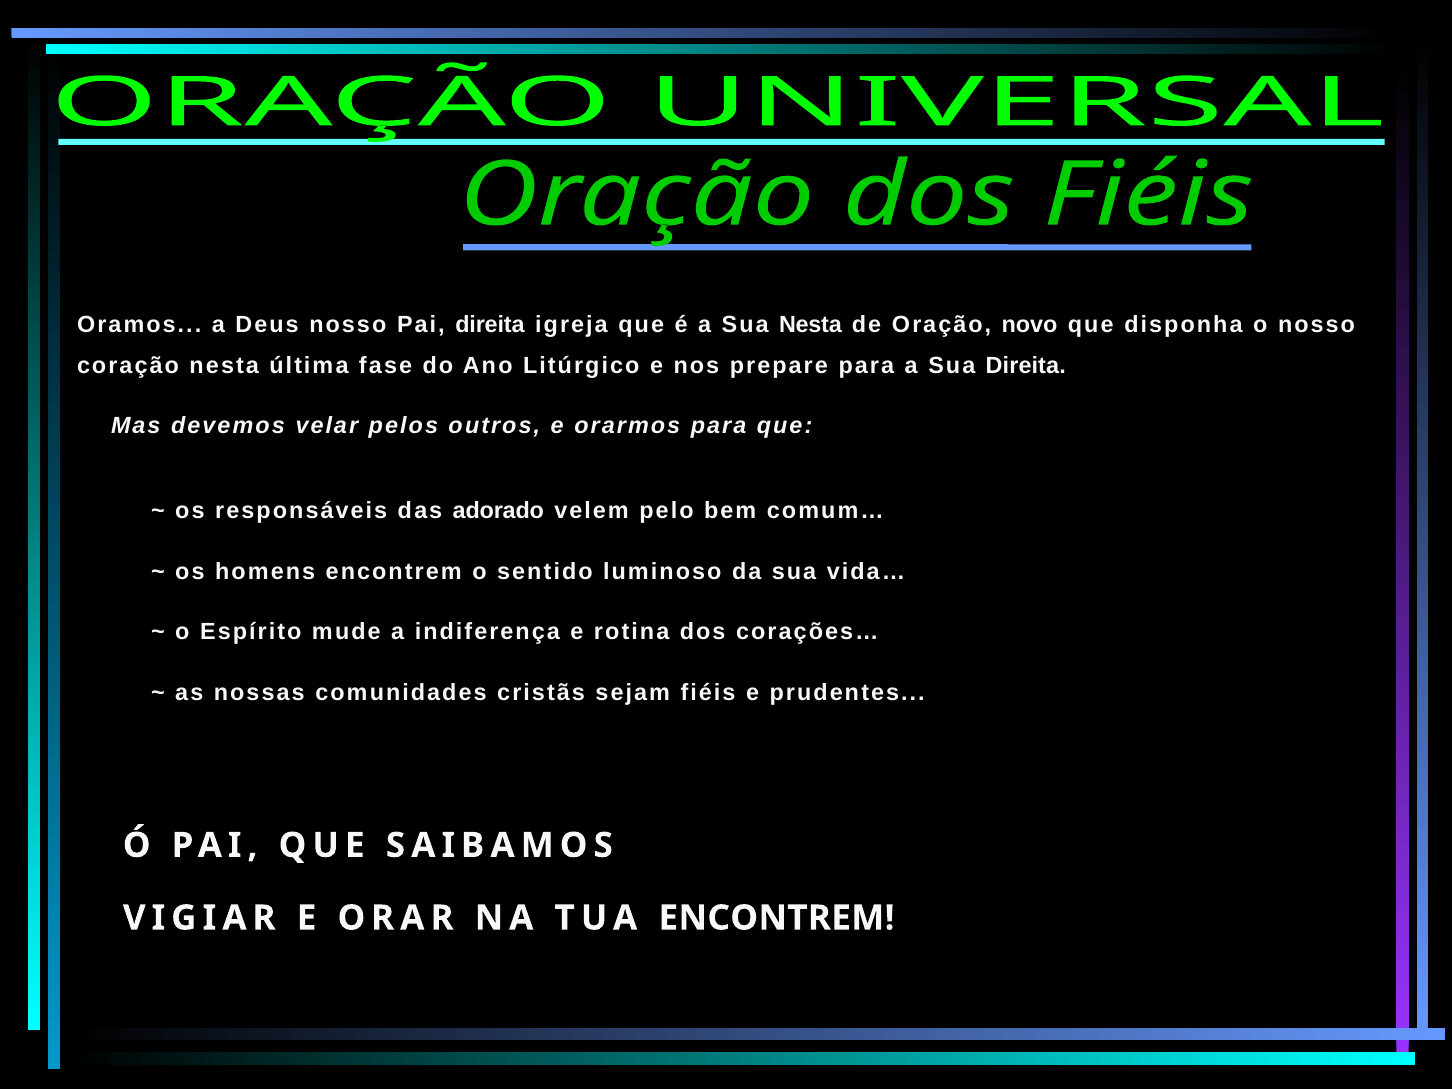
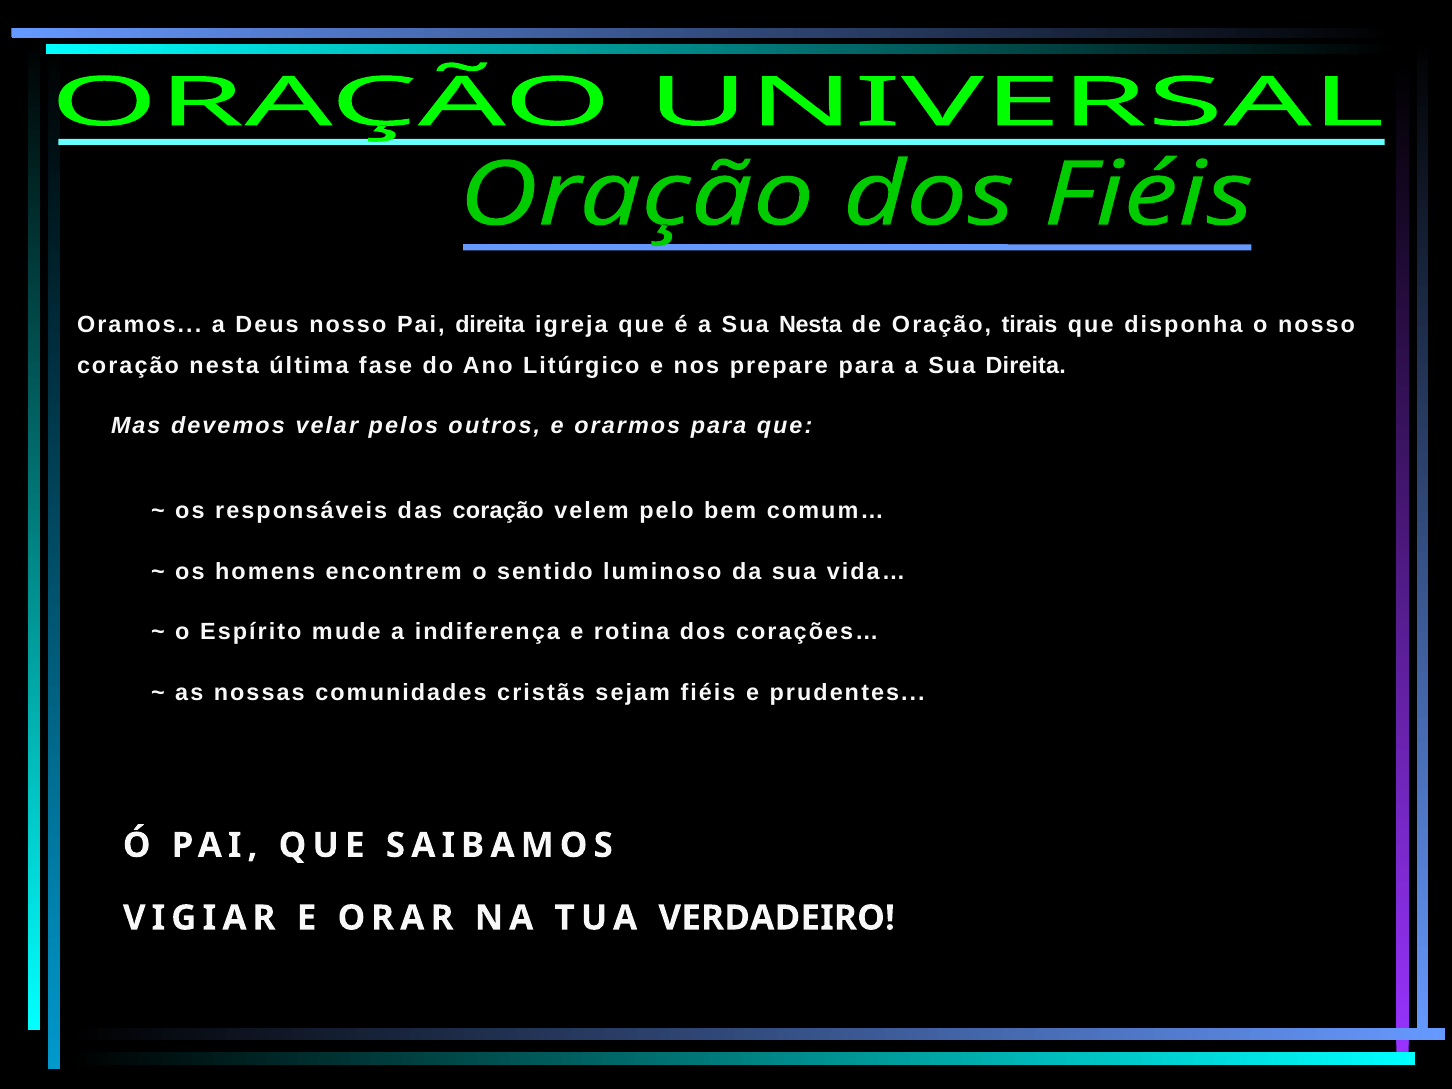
novo: novo -> tirais (1030, 325)
das adorado: adorado -> coração (498, 511)
TUA ENCONTREM: ENCONTREM -> VERDADEIRO (777, 918)
